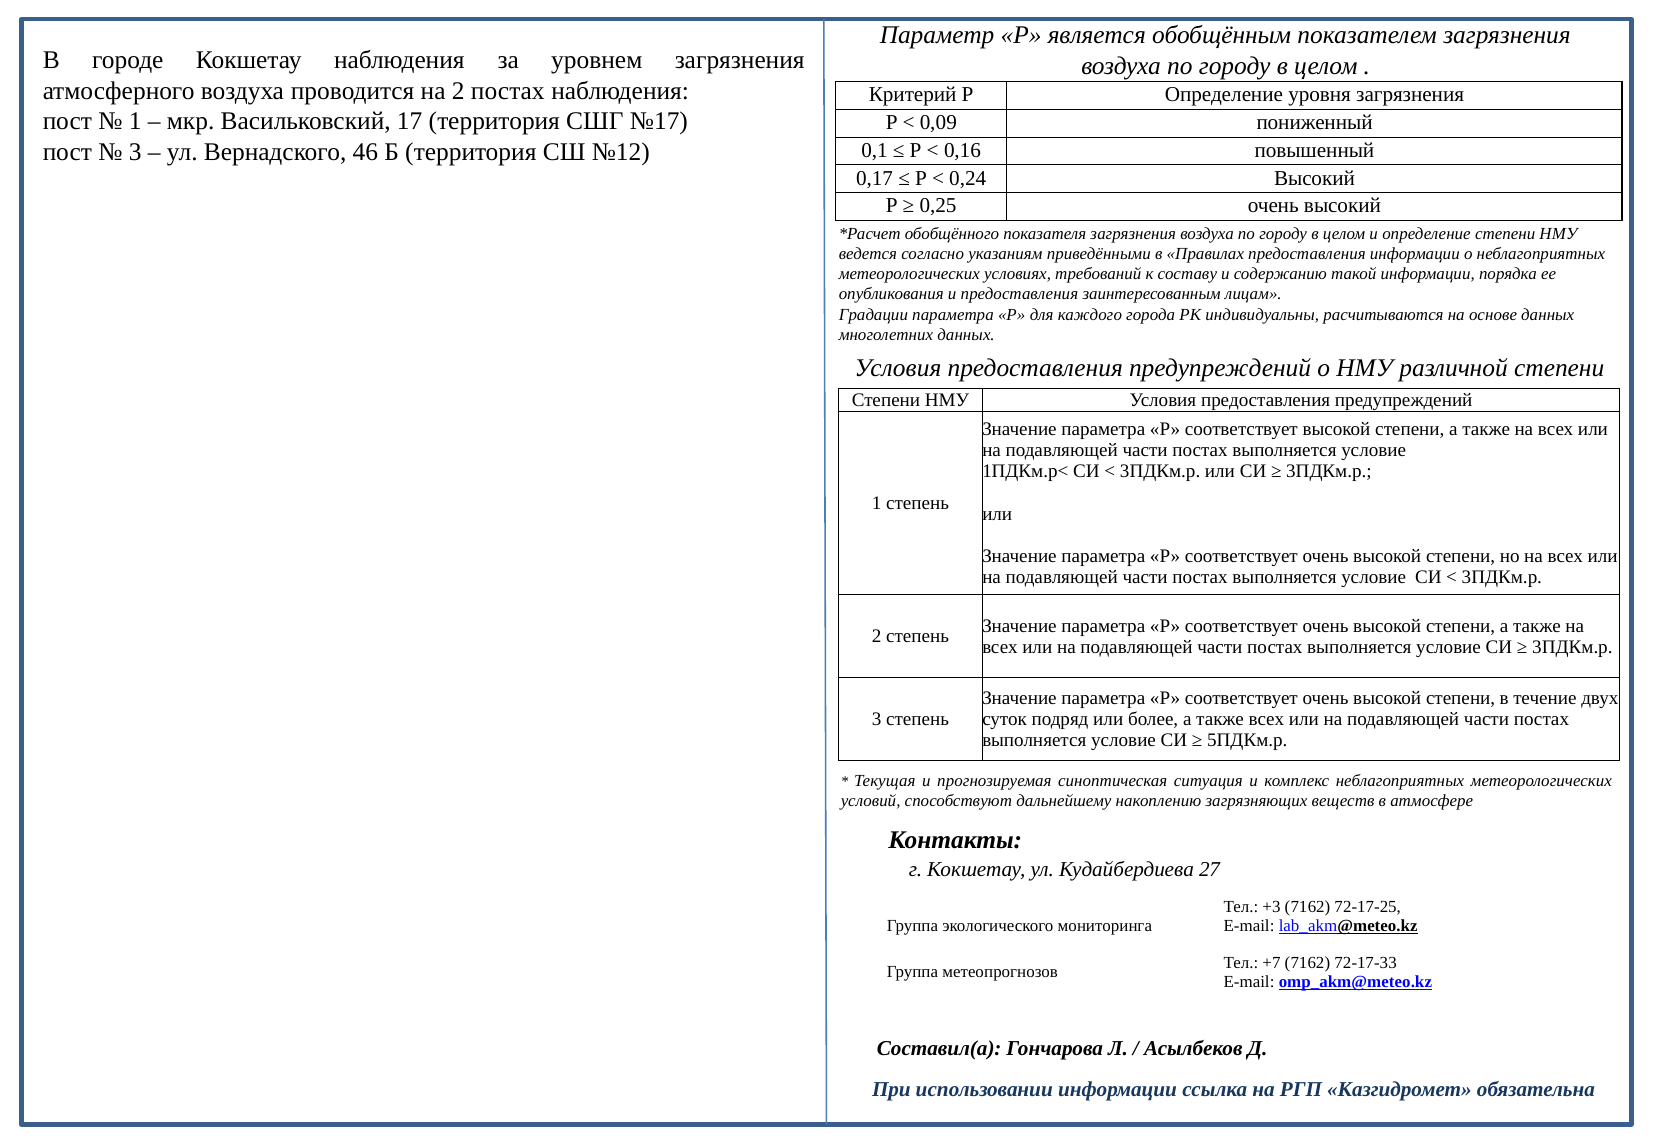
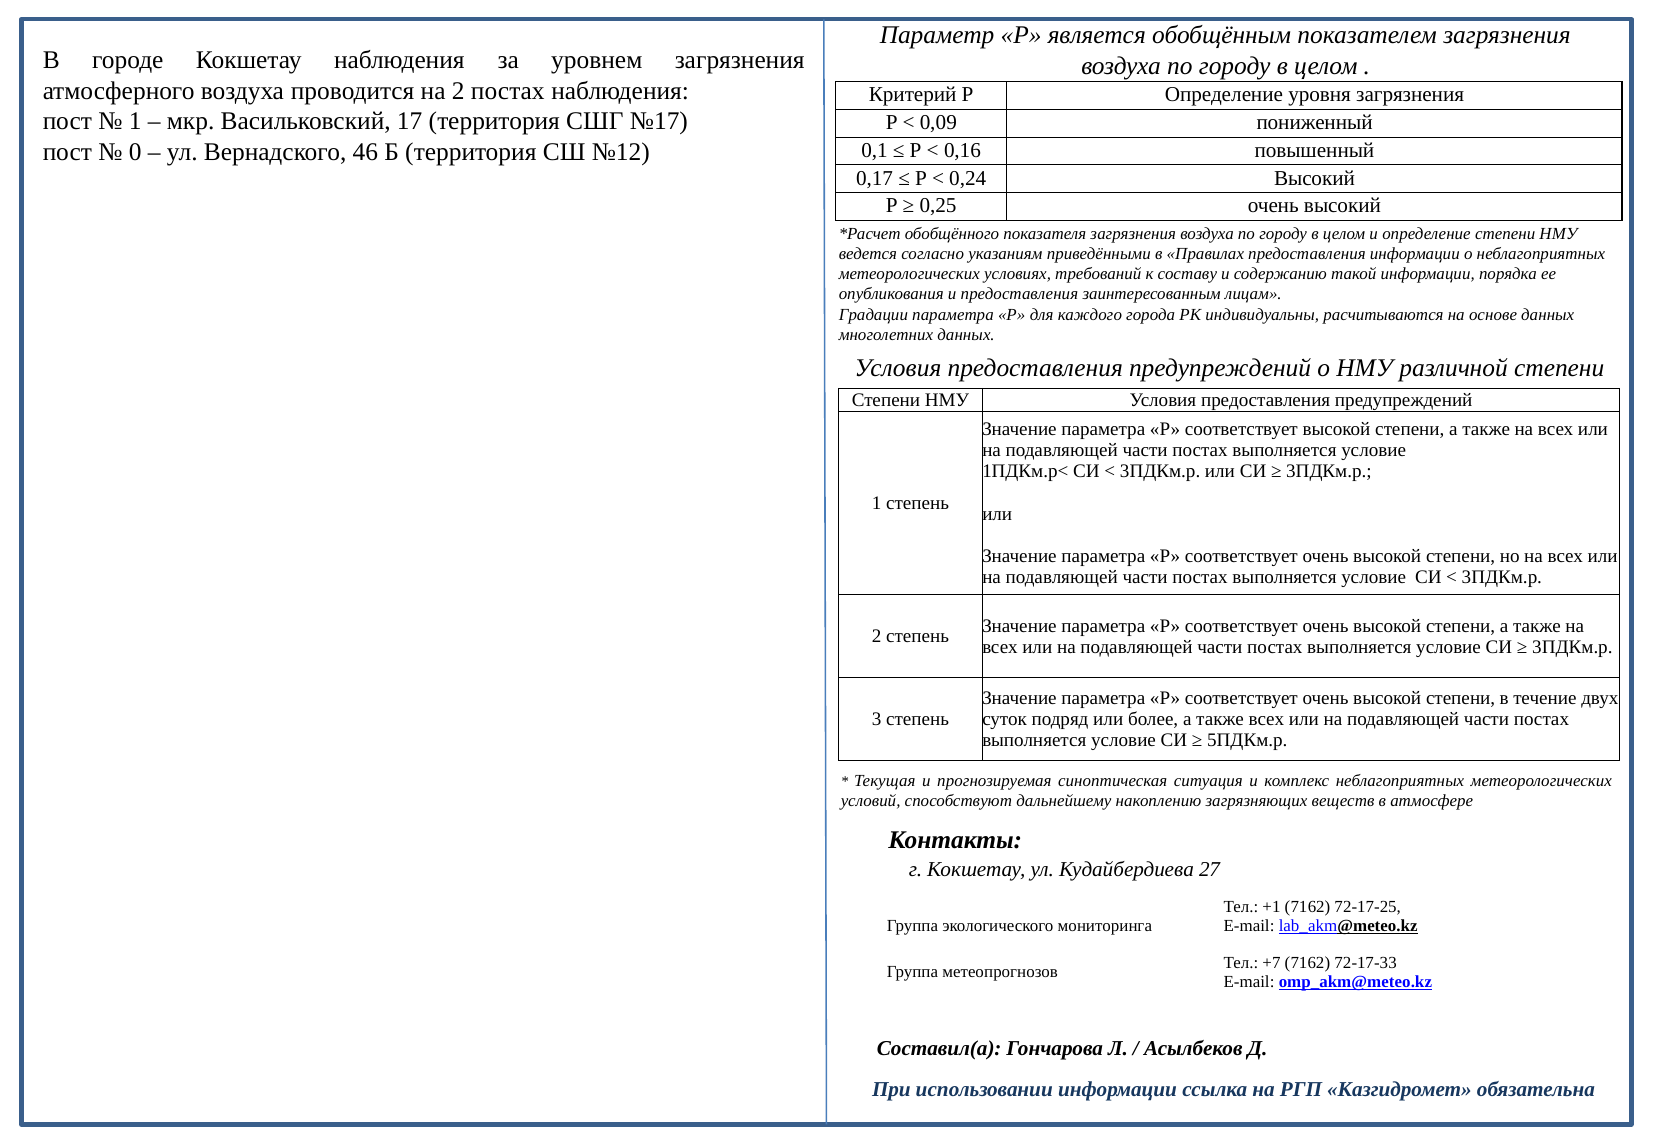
3: 3 -> 0 (135, 152)
+3: +3 -> +1 (1271, 907)
